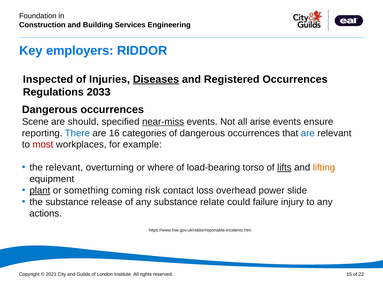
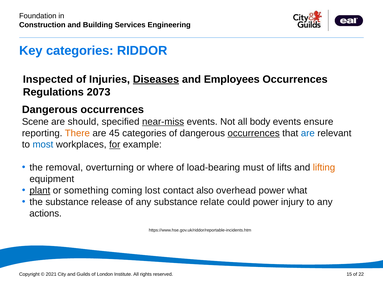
Key employers: employers -> categories (80, 51)
Registered: Registered -> Employees (232, 79)
2033: 2033 -> 2073 (99, 92)
arise: arise -> body (260, 122)
There colour: blue -> orange (77, 133)
16: 16 -> 45 (114, 133)
occurrences underline: none -> present (254, 133)
most colour: red -> blue (43, 145)
for underline: none -> present (115, 145)
the relevant: relevant -> removal (64, 168)
torso: torso -> must (253, 168)
lifts underline: present -> none (284, 168)
risk: risk -> lost (153, 191)
loss: loss -> also (205, 191)
slide: slide -> what (297, 191)
could failure: failure -> power (266, 202)
